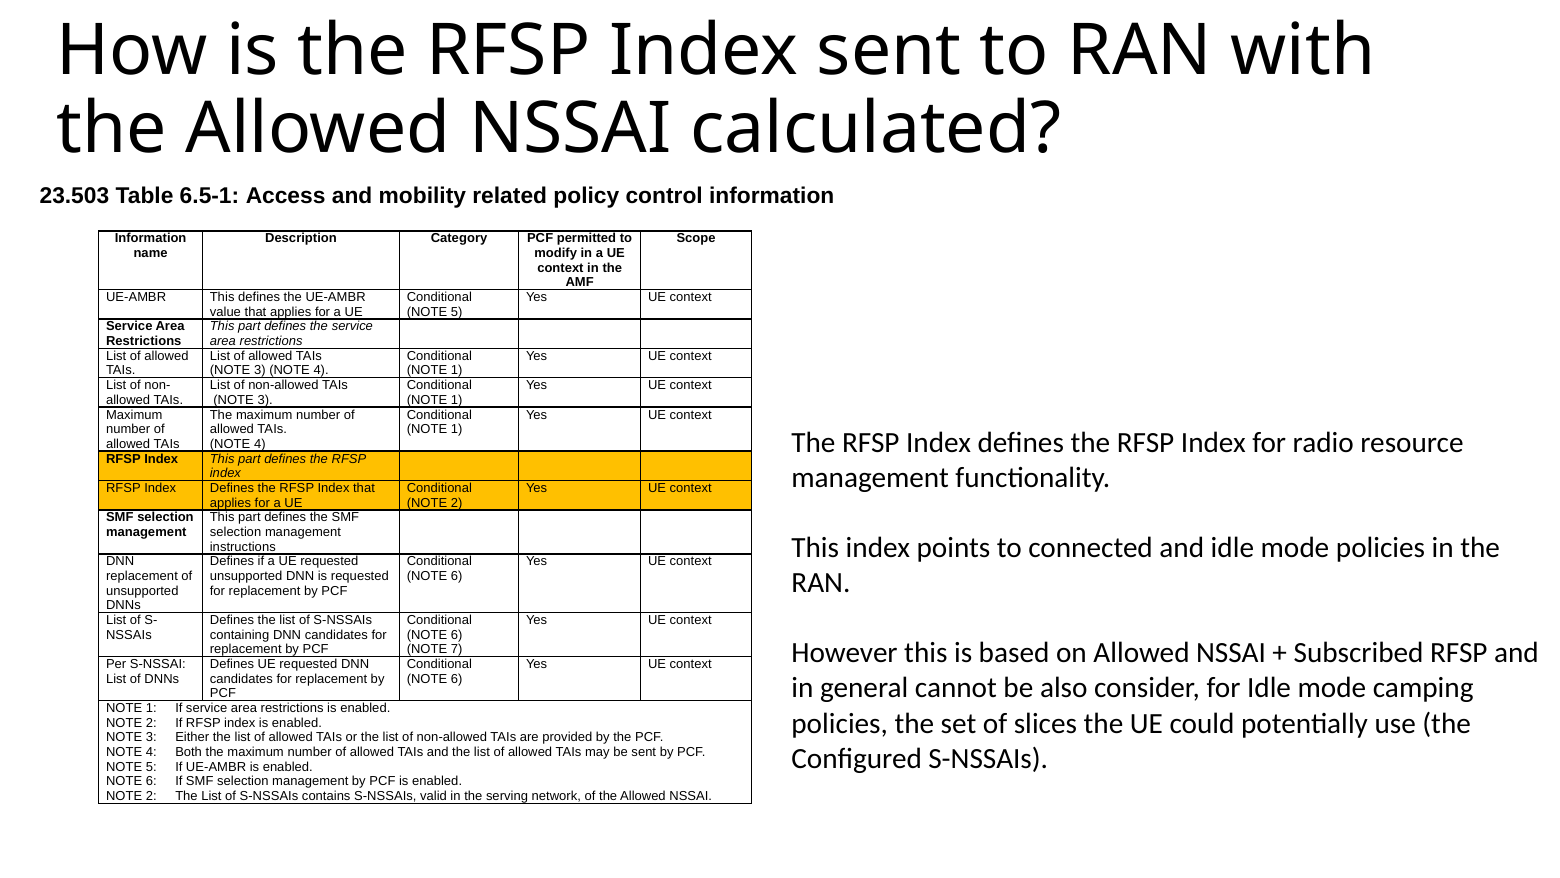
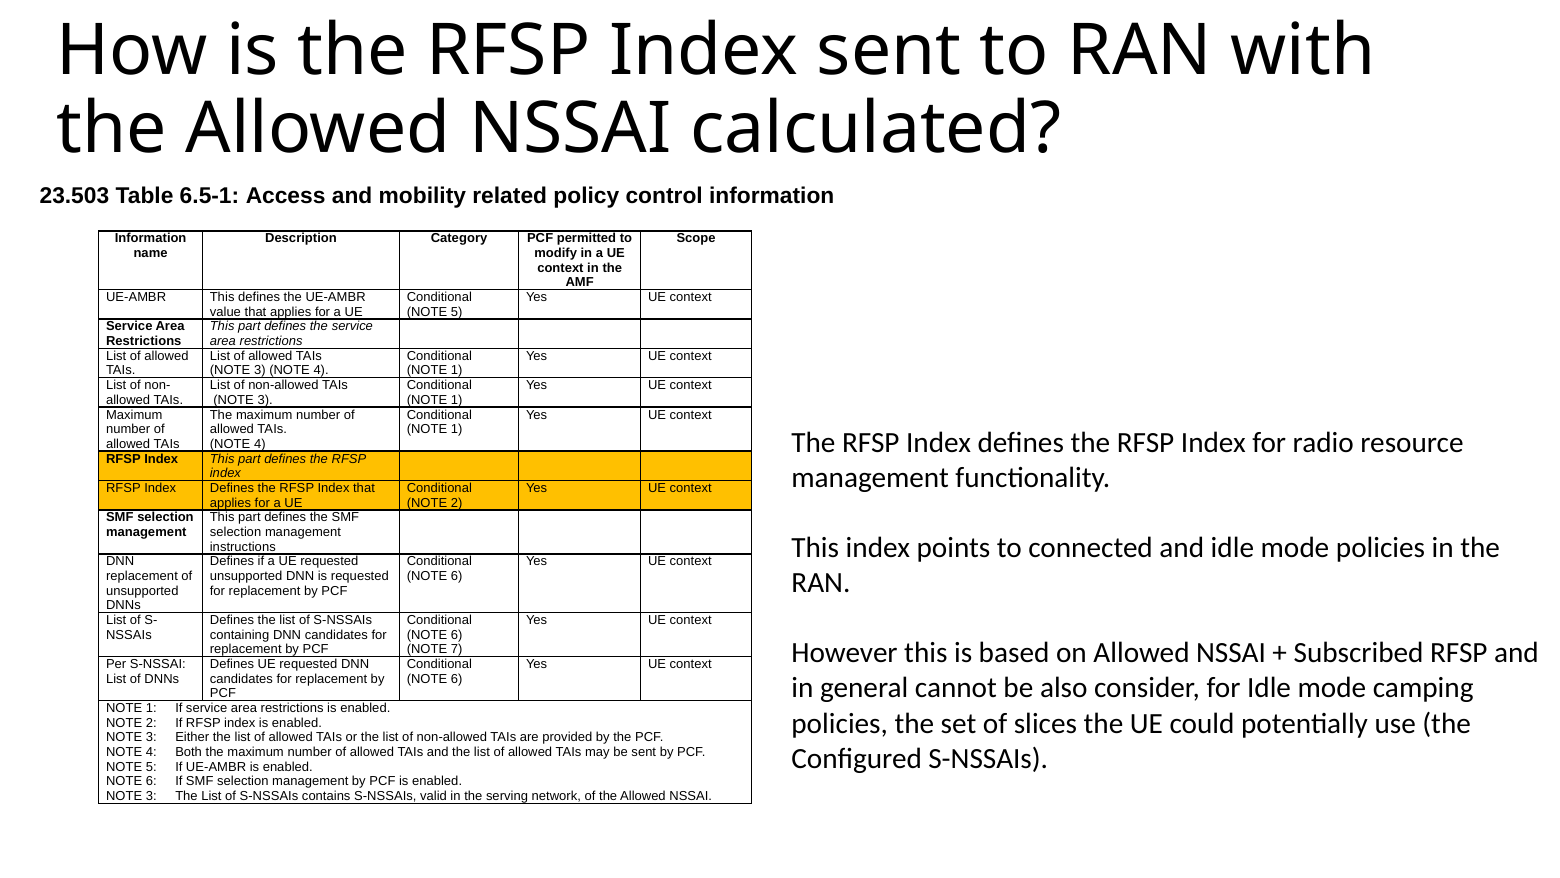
2: 2 -> 3 (151, 796)
